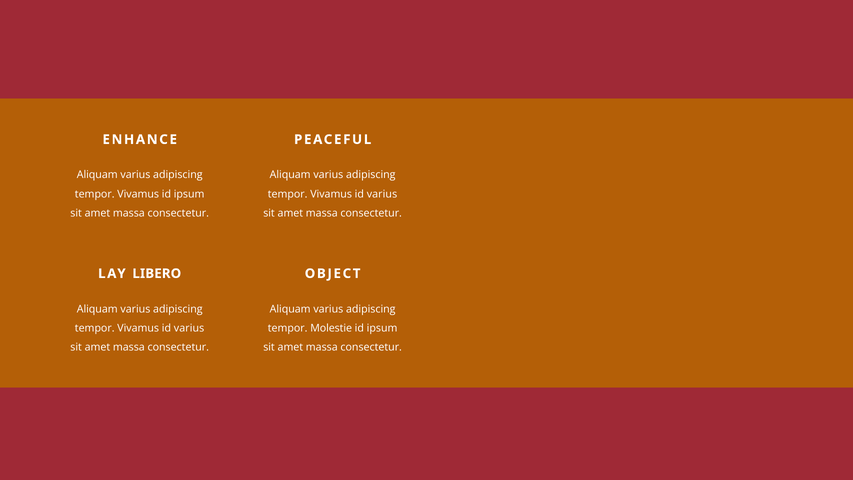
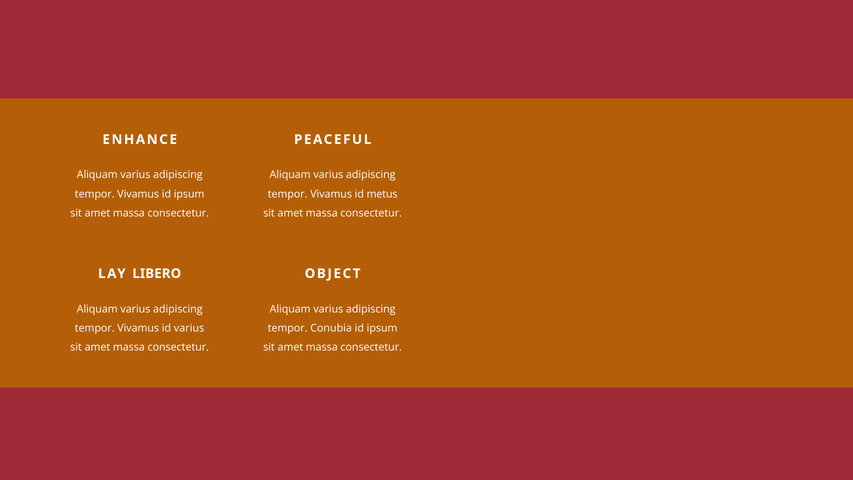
varius: varius -> metus (382, 194)
Molestie: Molestie -> Conubia (331, 328)
